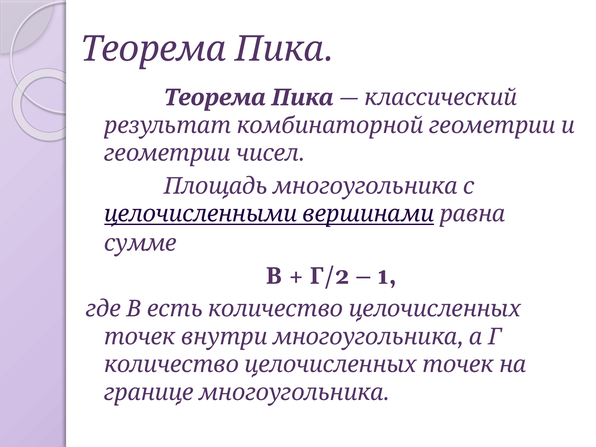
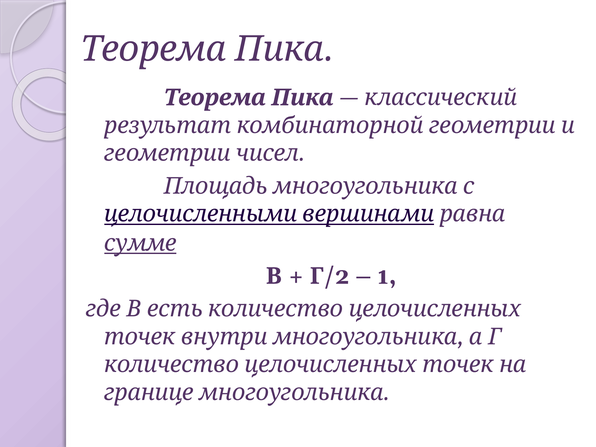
сумме underline: none -> present (140, 243)
